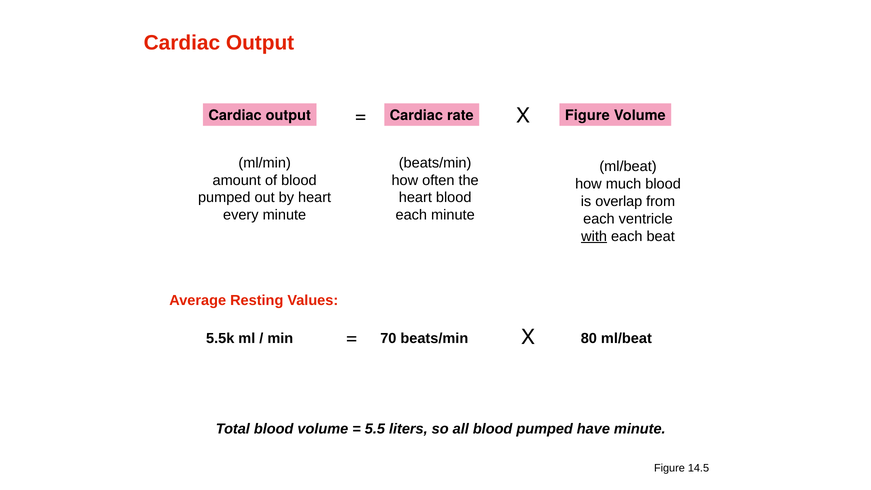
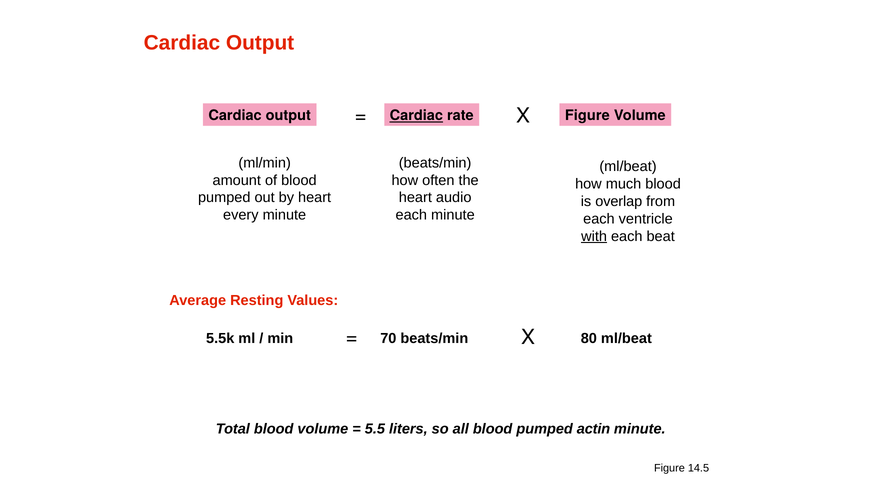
Cardiac underline: none -> present (416, 116)
heart blood: blood -> audio (454, 198)
have: have -> actin (593, 429)
